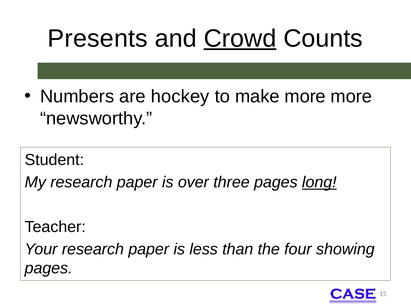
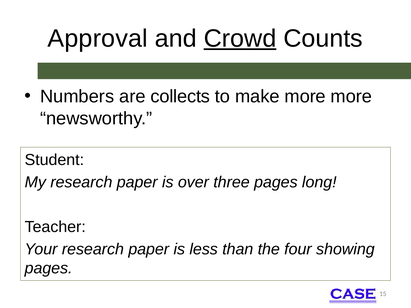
Presents: Presents -> Approval (98, 38)
hockey: hockey -> collects (180, 97)
long underline: present -> none (319, 182)
